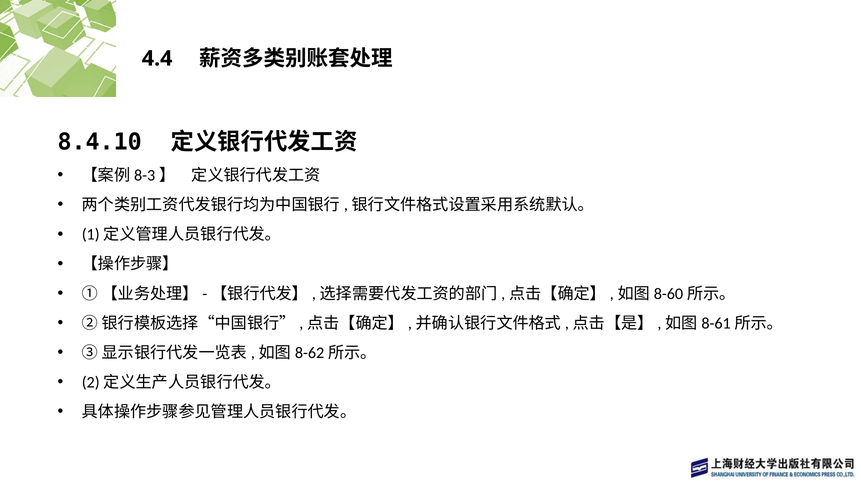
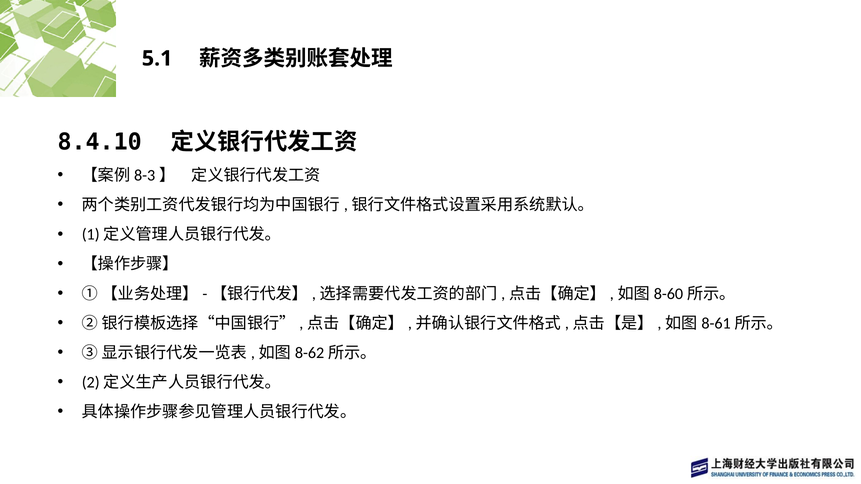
4.4: 4.4 -> 5.1 (157, 58)
